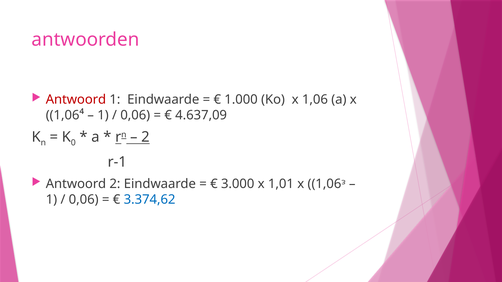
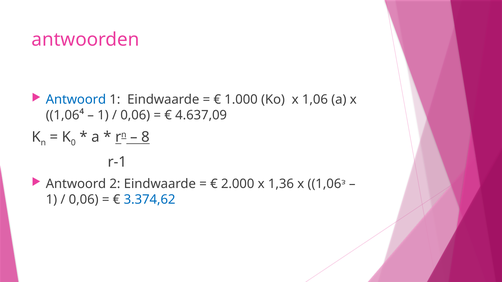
Antwoord colour: red -> blue (76, 100)
2: 2 -> 8 (145, 137)
3.000: 3.000 -> 2.000 (238, 184)
1,01: 1,01 -> 1,36 (281, 184)
